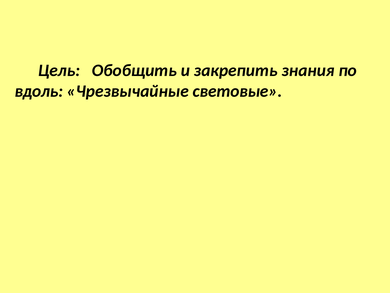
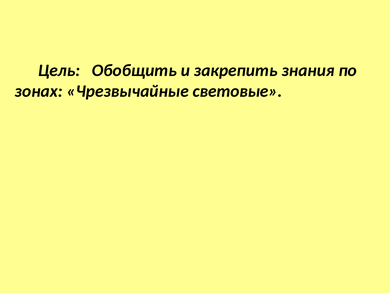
вдоль: вдоль -> зонах (39, 91)
